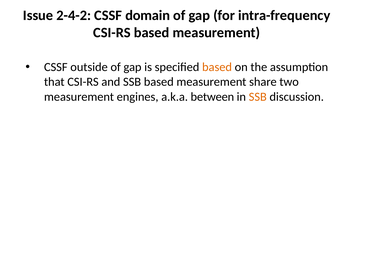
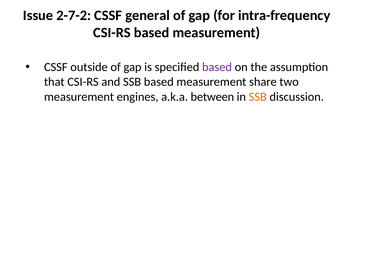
2-4-2: 2-4-2 -> 2-7-2 (74, 15)
domain: domain -> general (148, 15)
based colour: orange -> purple (217, 67)
